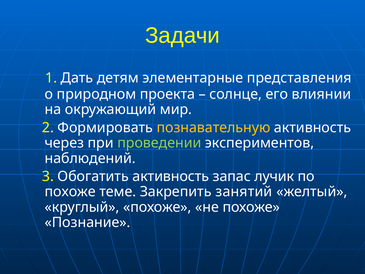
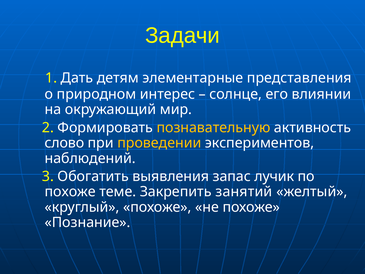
проекта: проекта -> интерес (167, 94)
через: через -> слово (64, 143)
проведении colour: light green -> yellow (159, 143)
Обогатить активность: активность -> выявления (171, 176)
